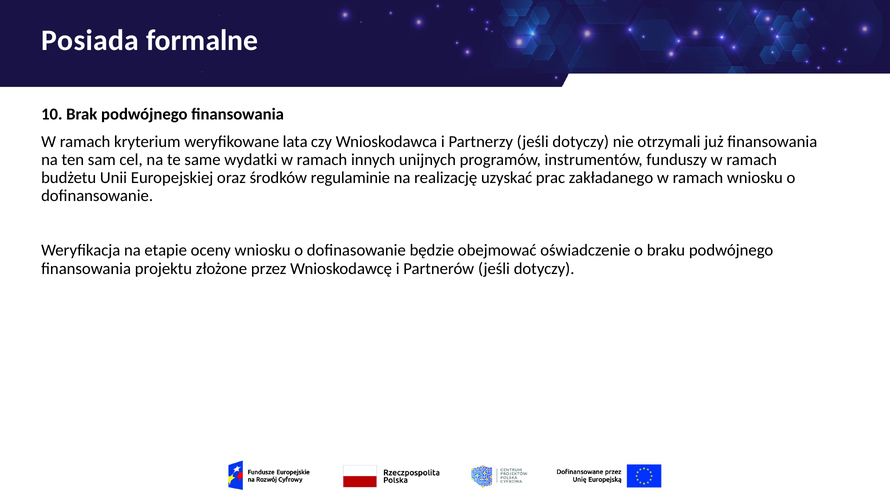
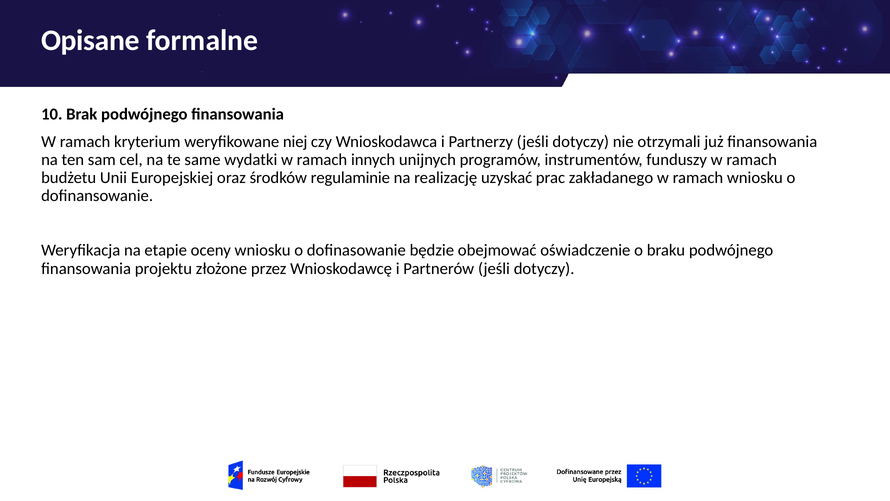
Posiada: Posiada -> Opisane (90, 40)
lata: lata -> niej (295, 142)
